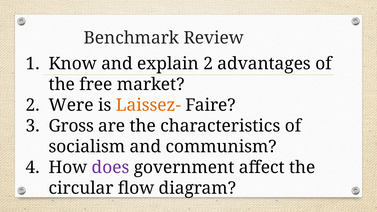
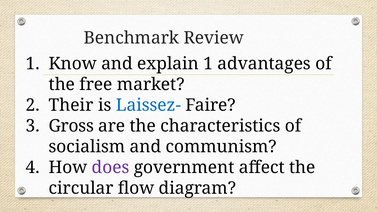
explain 2: 2 -> 1 (208, 64)
Were: Were -> Their (71, 105)
Laissez- colour: orange -> blue (148, 105)
